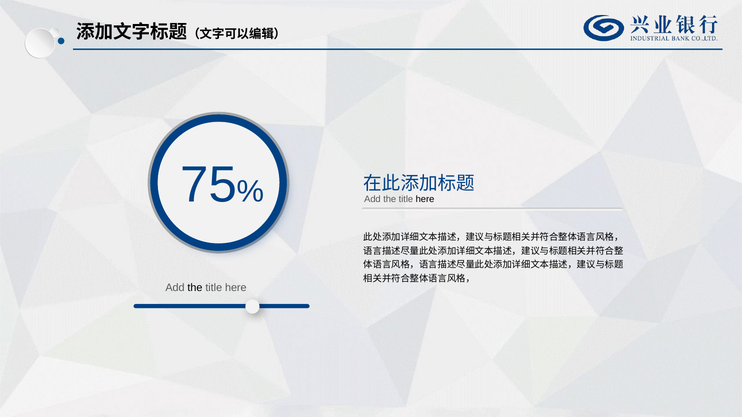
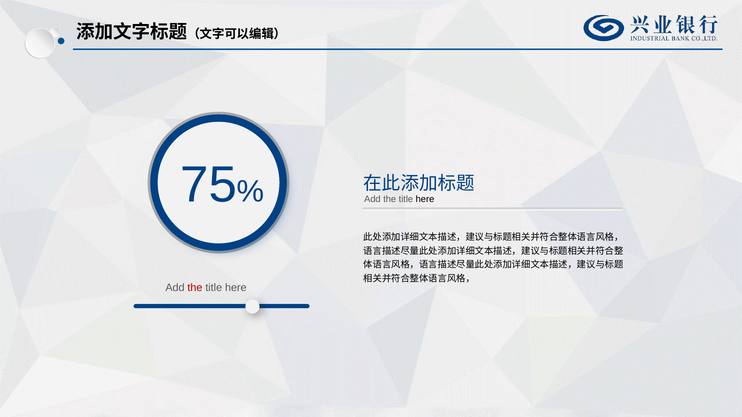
the colour: black -> red (195, 288)
